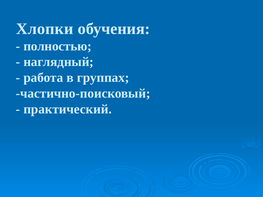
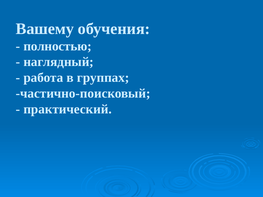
Хлопки: Хлопки -> Вашему (45, 29)
